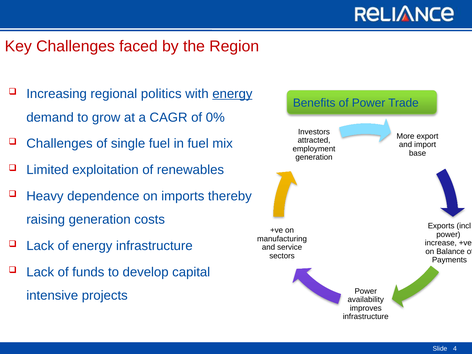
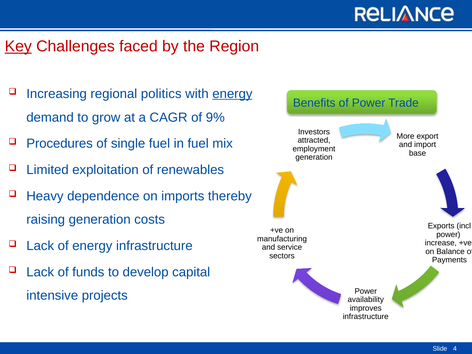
Key underline: none -> present (18, 46)
0%: 0% -> 9% (215, 117)
Challenges: Challenges -> Procedures (60, 144)
